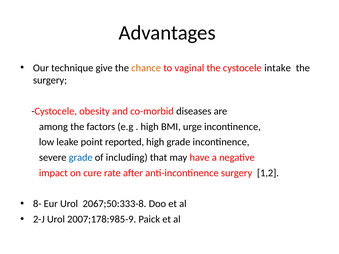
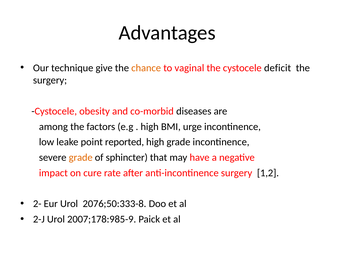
intake: intake -> deficit (278, 68)
grade colour: blue -> orange (81, 158)
including: including -> sphincter (127, 158)
8-: 8- -> 2- (37, 204)
2067;50:333-8: 2067;50:333-8 -> 2076;50:333-8 (115, 204)
